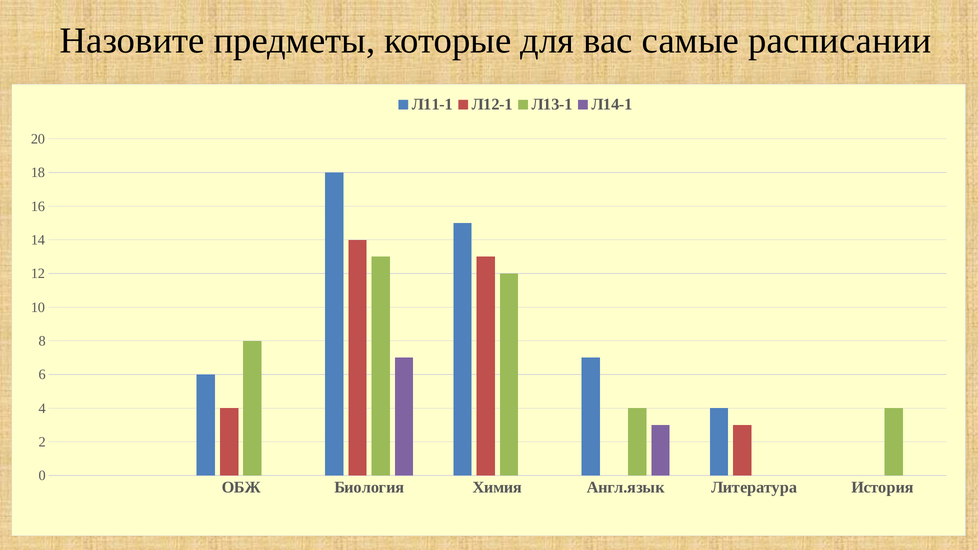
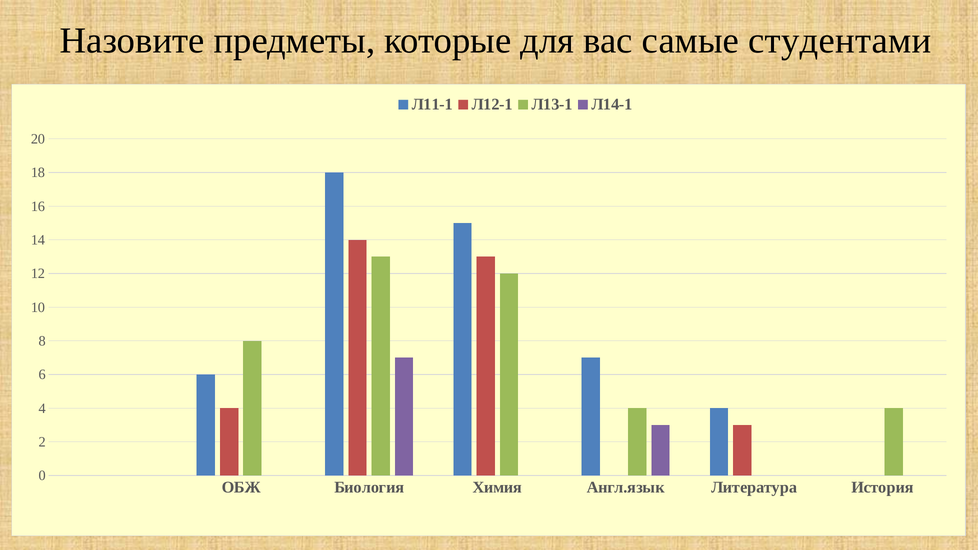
расписании: расписании -> студентами (840, 41)
